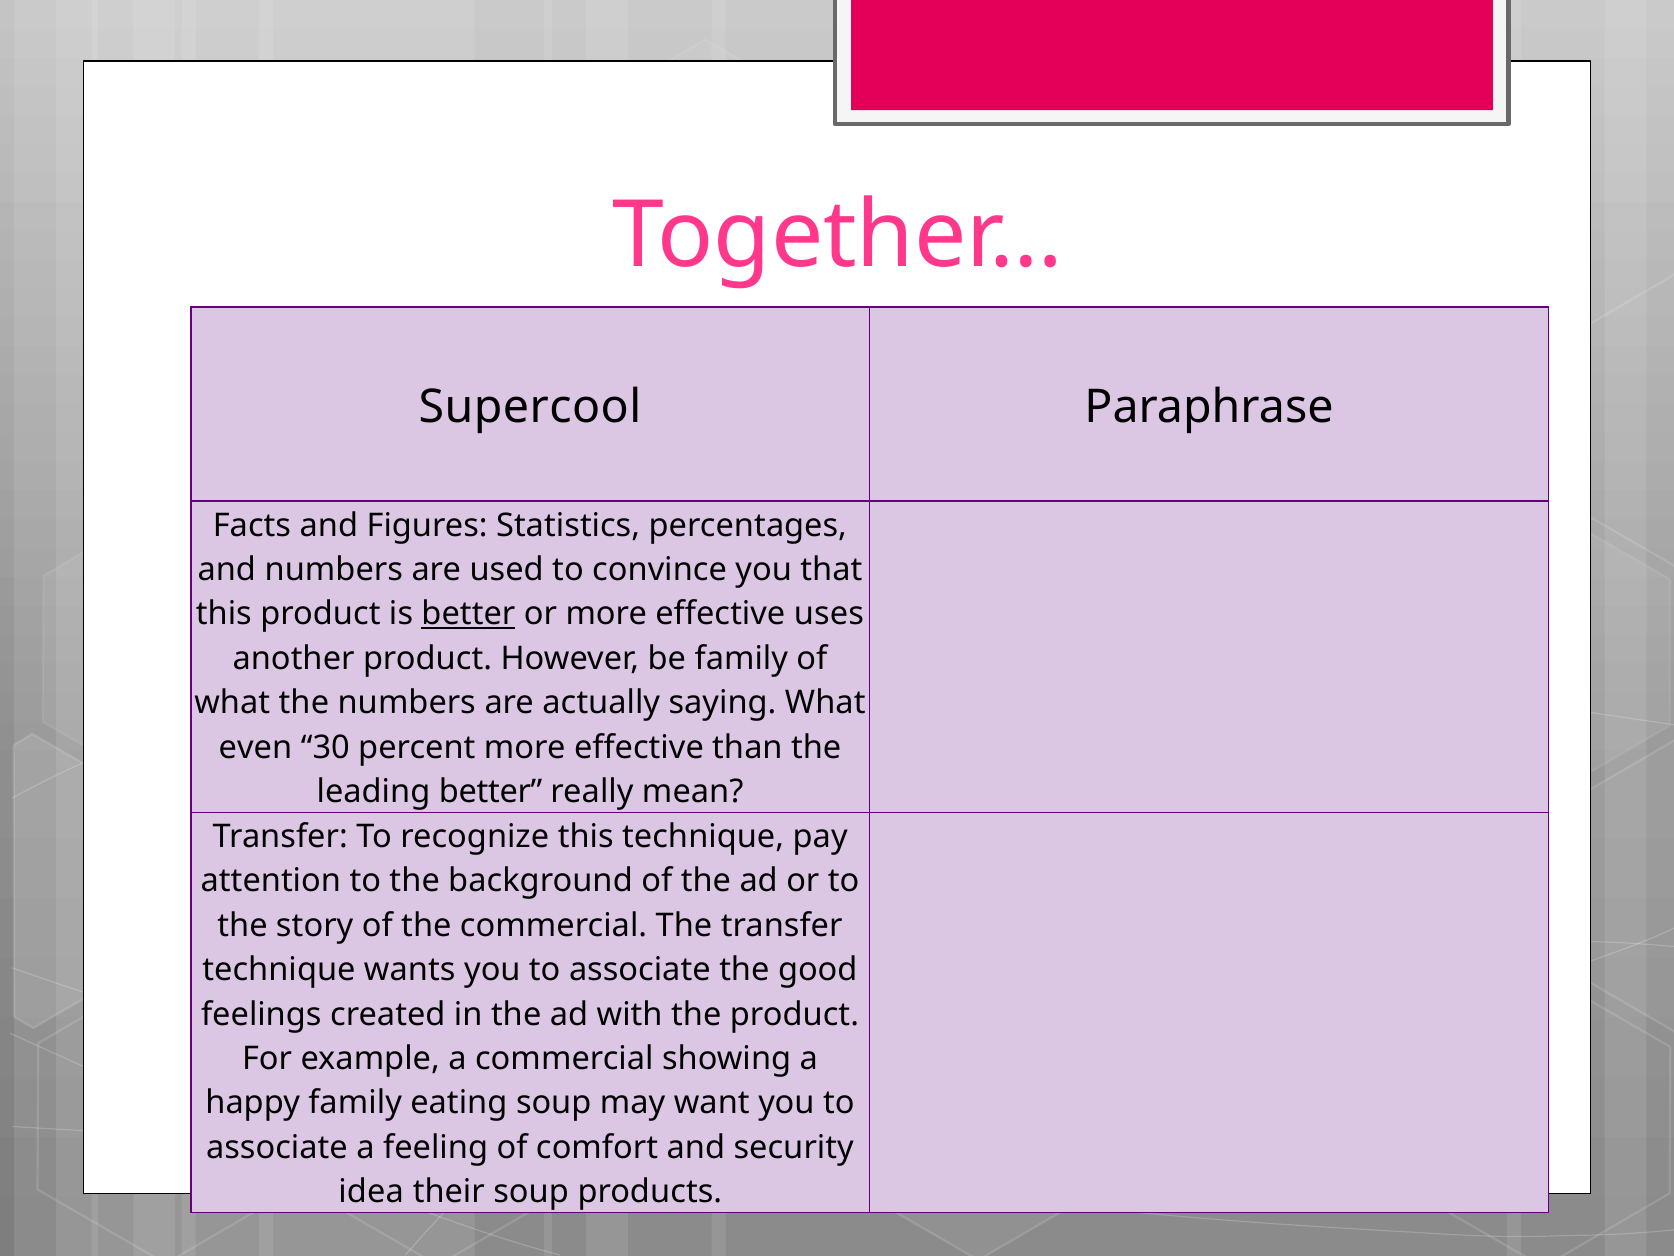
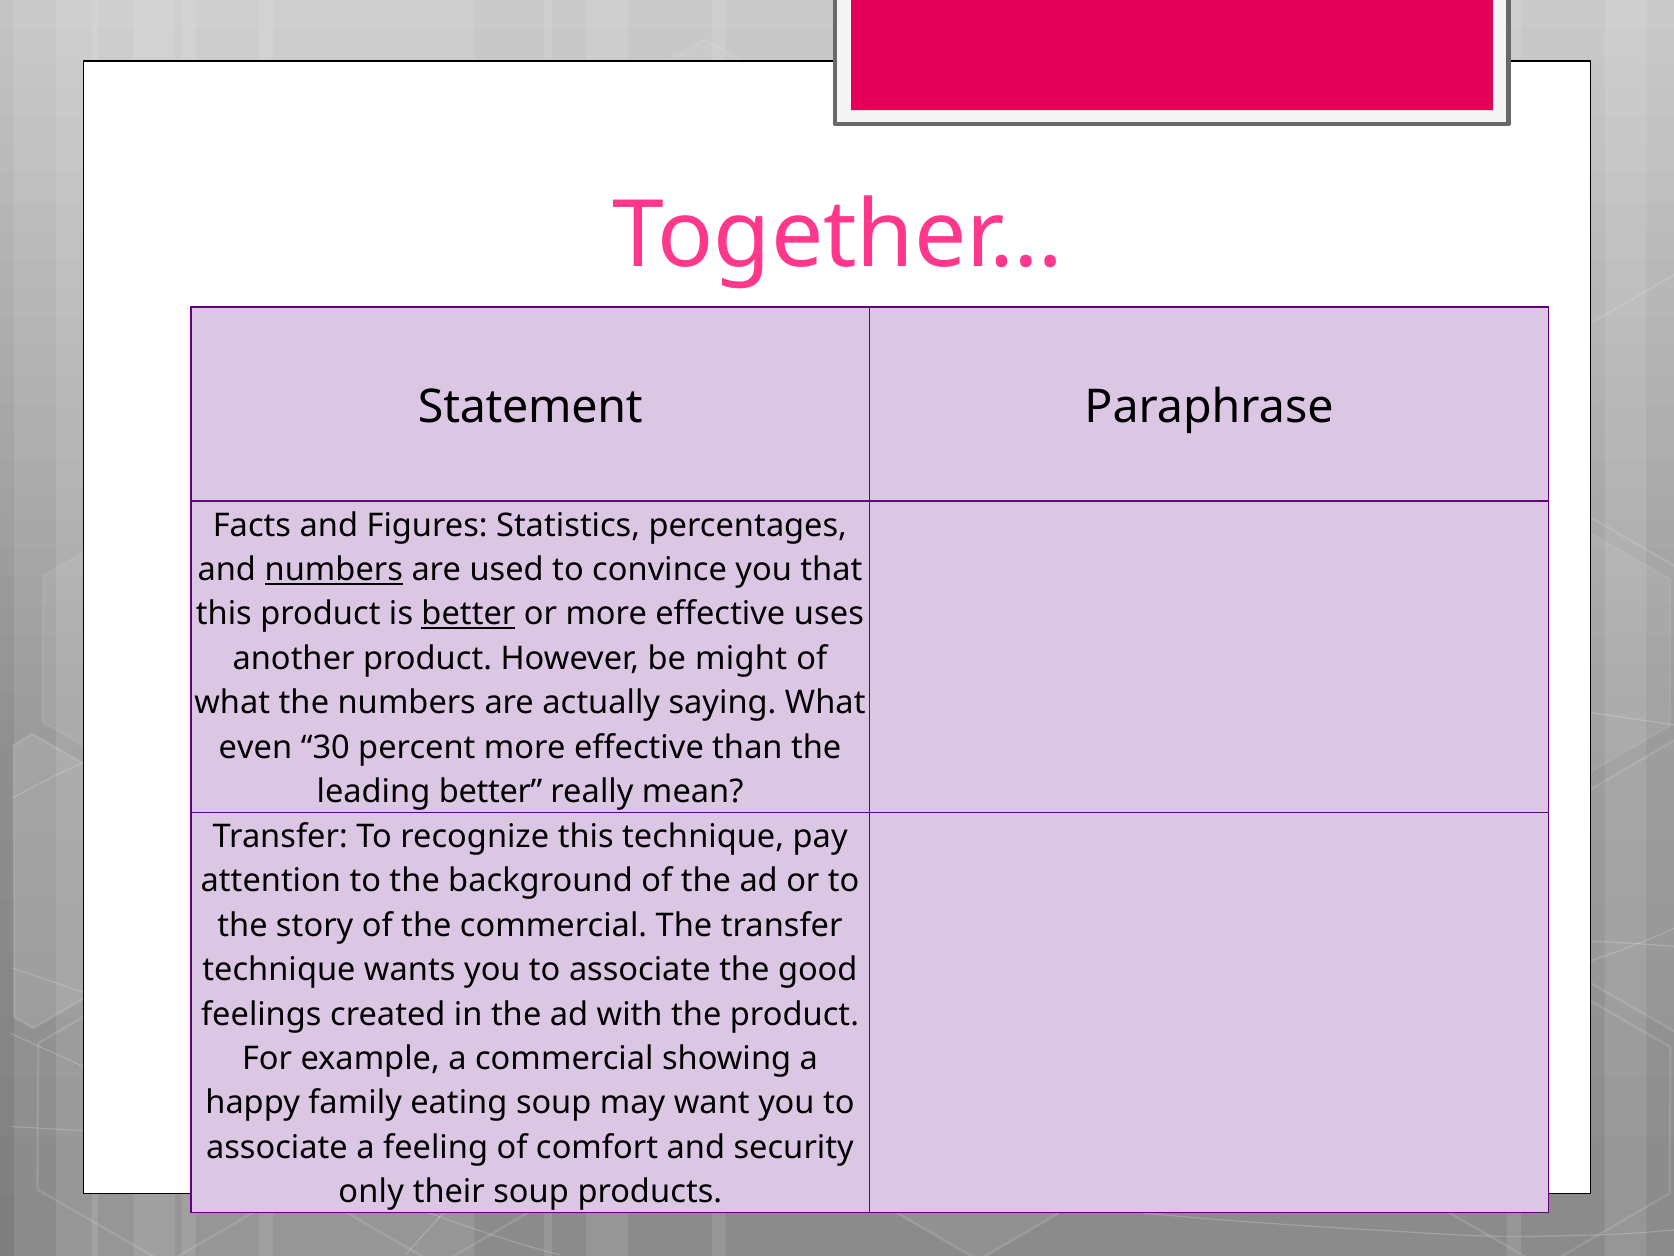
Supercool: Supercool -> Statement (530, 407)
numbers underline: none -> present (334, 570)
be family: family -> might (741, 658)
idea: idea -> only (371, 1191)
